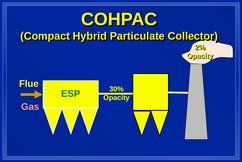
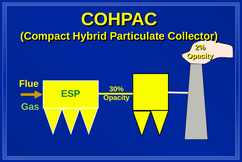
Gas colour: pink -> light green (30, 106)
